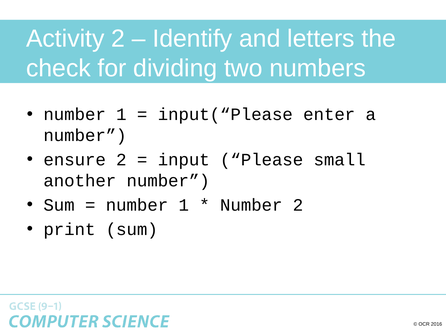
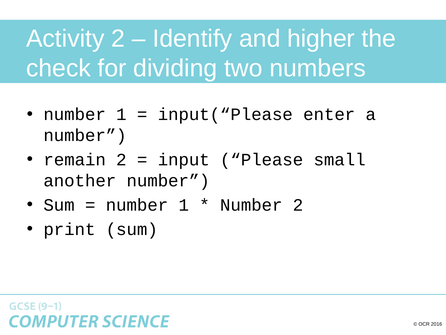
letters: letters -> higher (321, 39)
ensure: ensure -> remain (75, 160)
